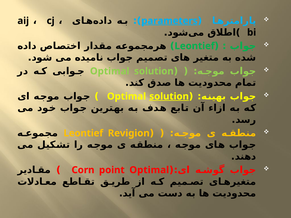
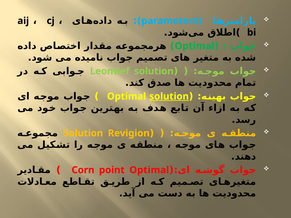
parameters underline: present -> none (169, 21)
Leontief: Leontief -> Optimal (194, 46)
Optimal: Optimal -> Leontief (110, 71)
Leontief: Leontief -> Solution (83, 133)
